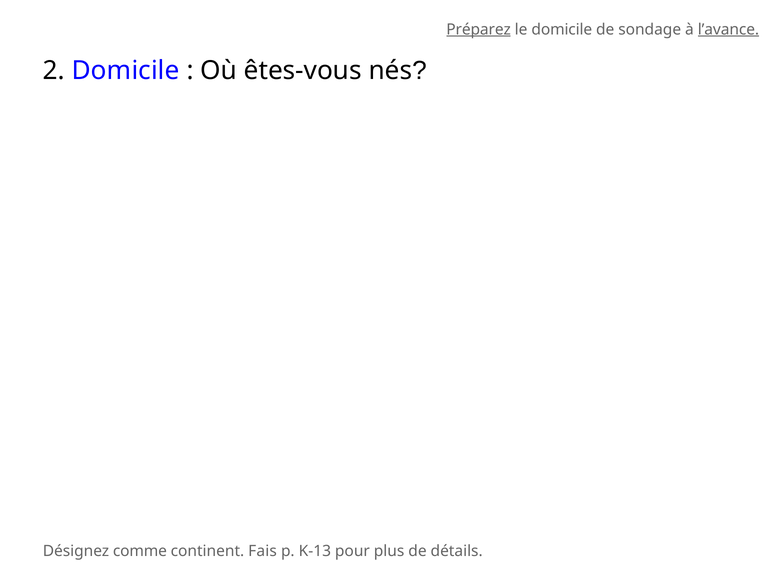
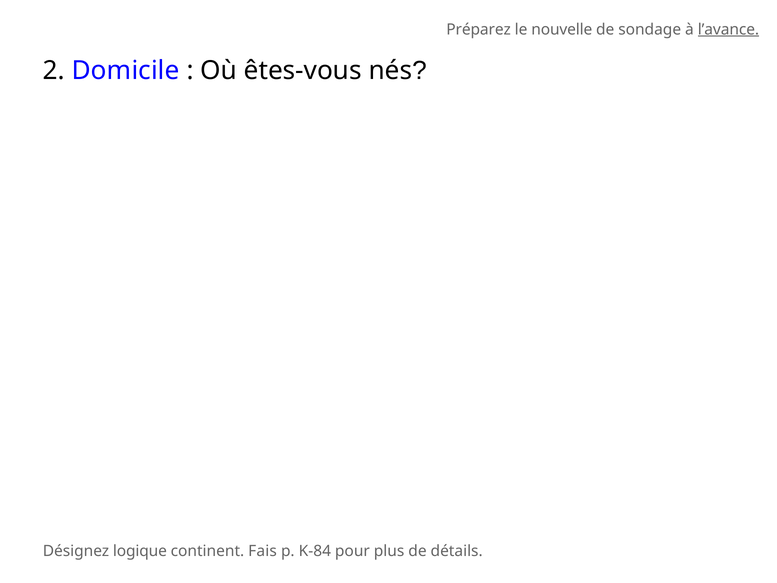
Préparez underline: present -> none (479, 29)
le domicile: domicile -> nouvelle (562, 29)
comme: comme -> logique (140, 551)
K-13: K-13 -> K-84 (315, 551)
